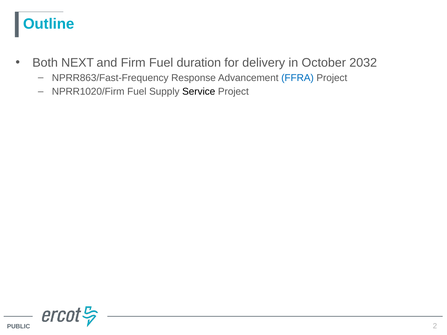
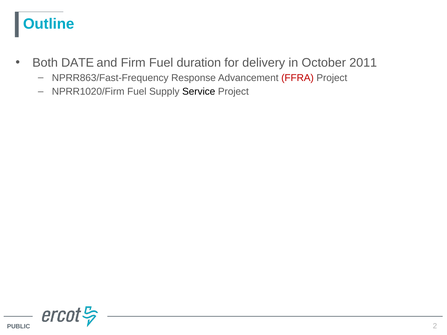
NEXT: NEXT -> DATE (78, 63)
2032: 2032 -> 2011 (363, 63)
FFRA colour: blue -> red (298, 78)
